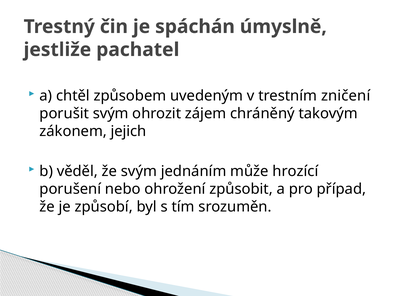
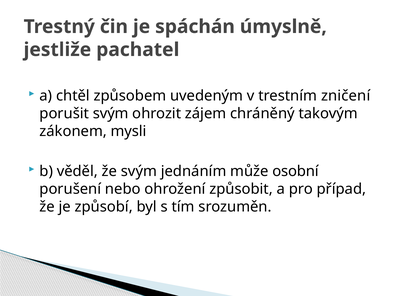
jejich: jejich -> mysli (129, 131)
hrozící: hrozící -> osobní (295, 171)
